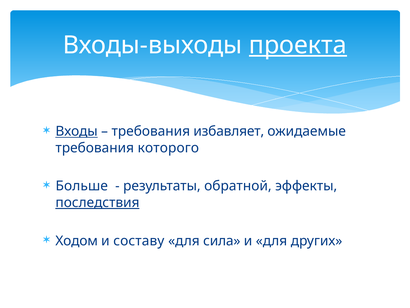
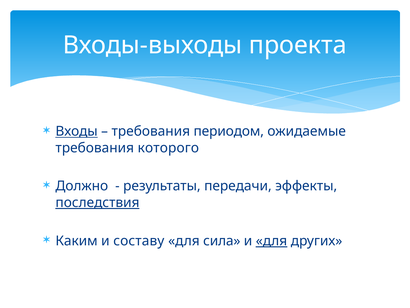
проекта underline: present -> none (298, 45)
избавляет: избавляет -> периодом (229, 131)
Больше: Больше -> Должно (82, 186)
обратной: обратной -> передачи (238, 186)
Ходом: Ходом -> Каким (77, 240)
для underline: none -> present (272, 240)
